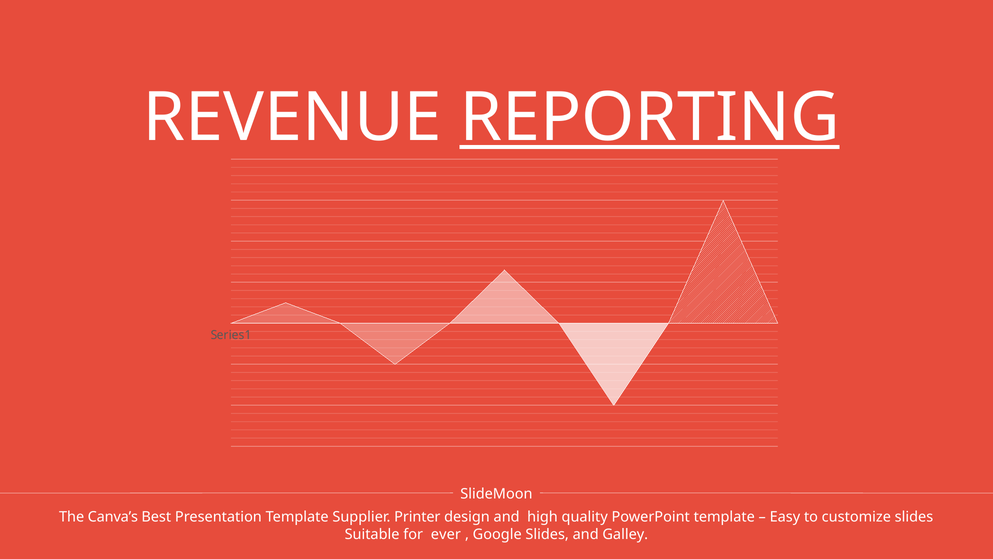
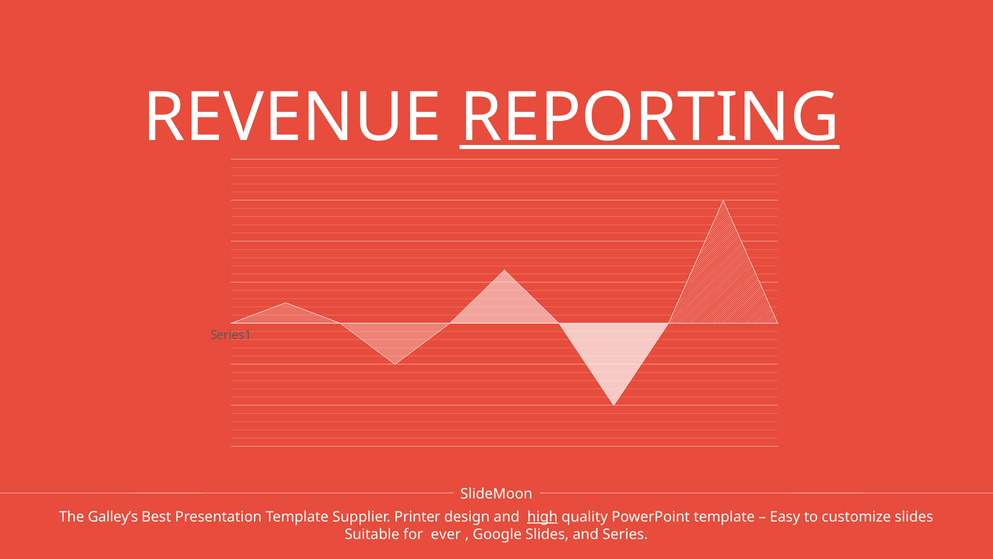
Canva’s: Canva’s -> Galley’s (113, 516)
high underline: none -> present (542, 516)
Galley: Galley -> Series (625, 534)
